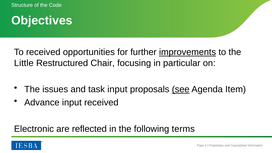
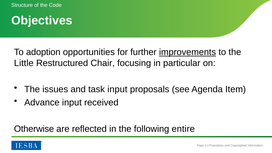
To received: received -> adoption (43, 52)
see underline: present -> none (181, 89)
Electronic: Electronic -> Otherwise (34, 129)
terms: terms -> entire (183, 129)
